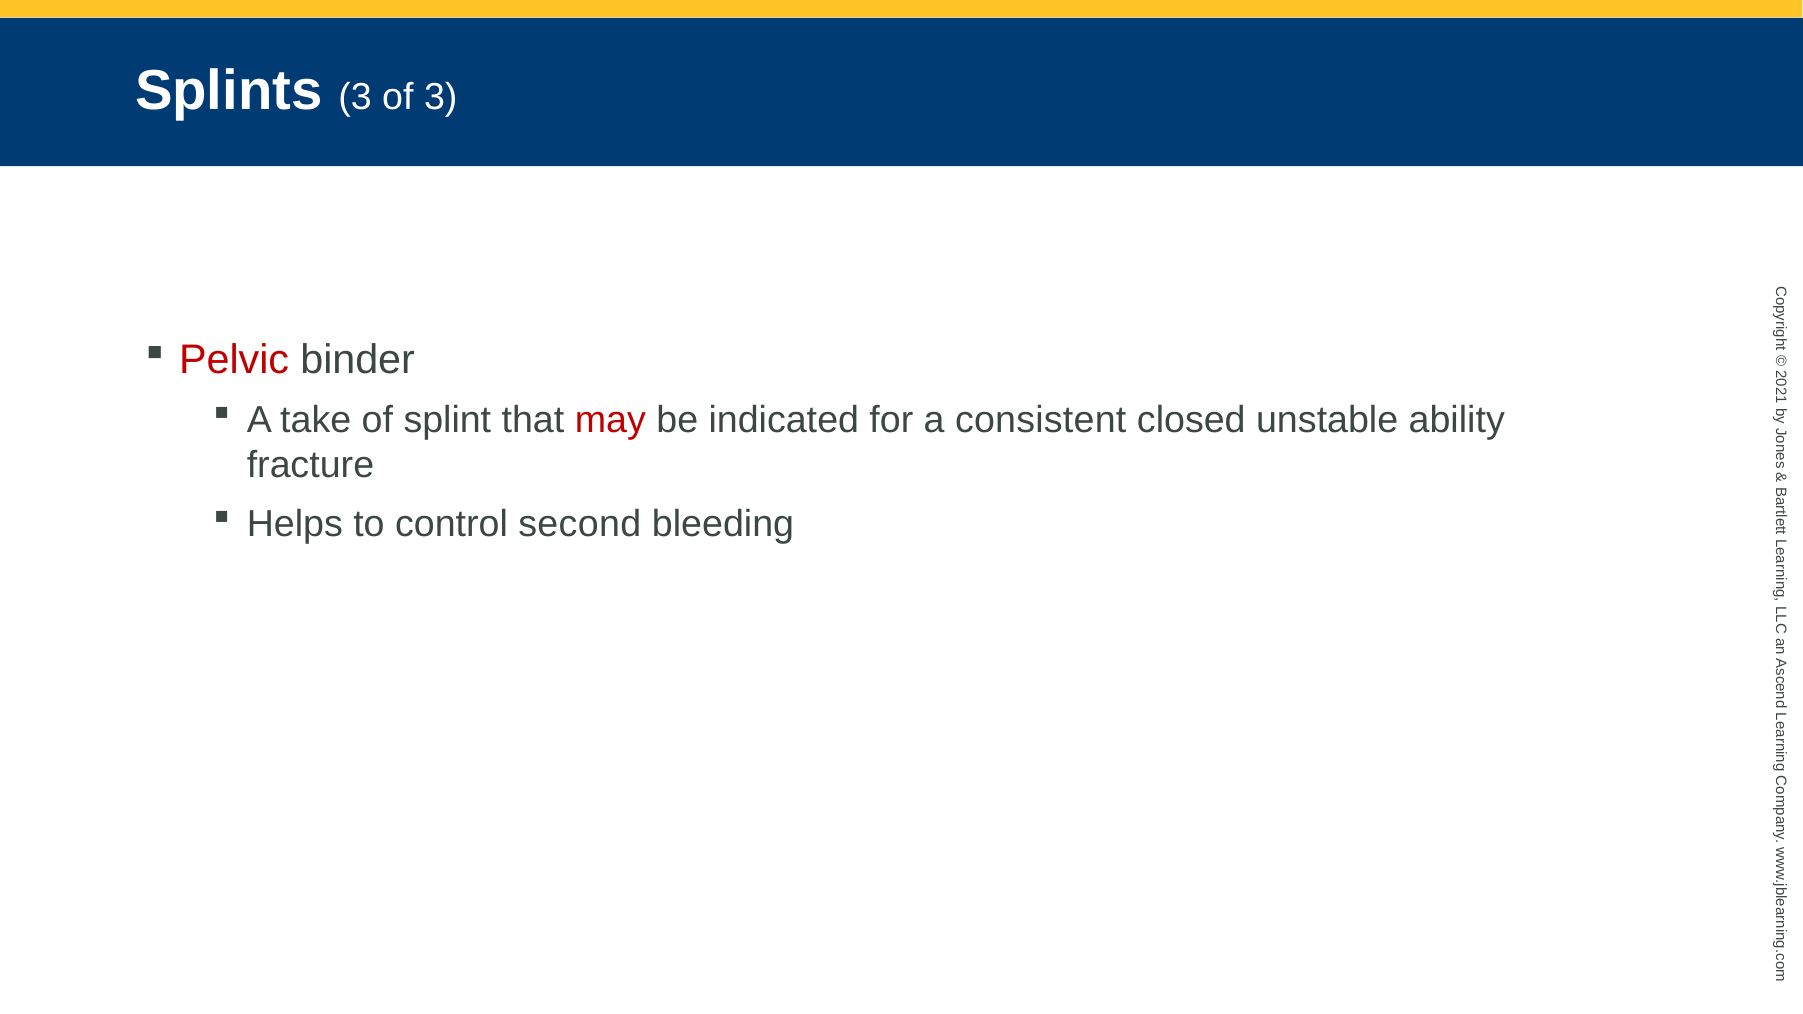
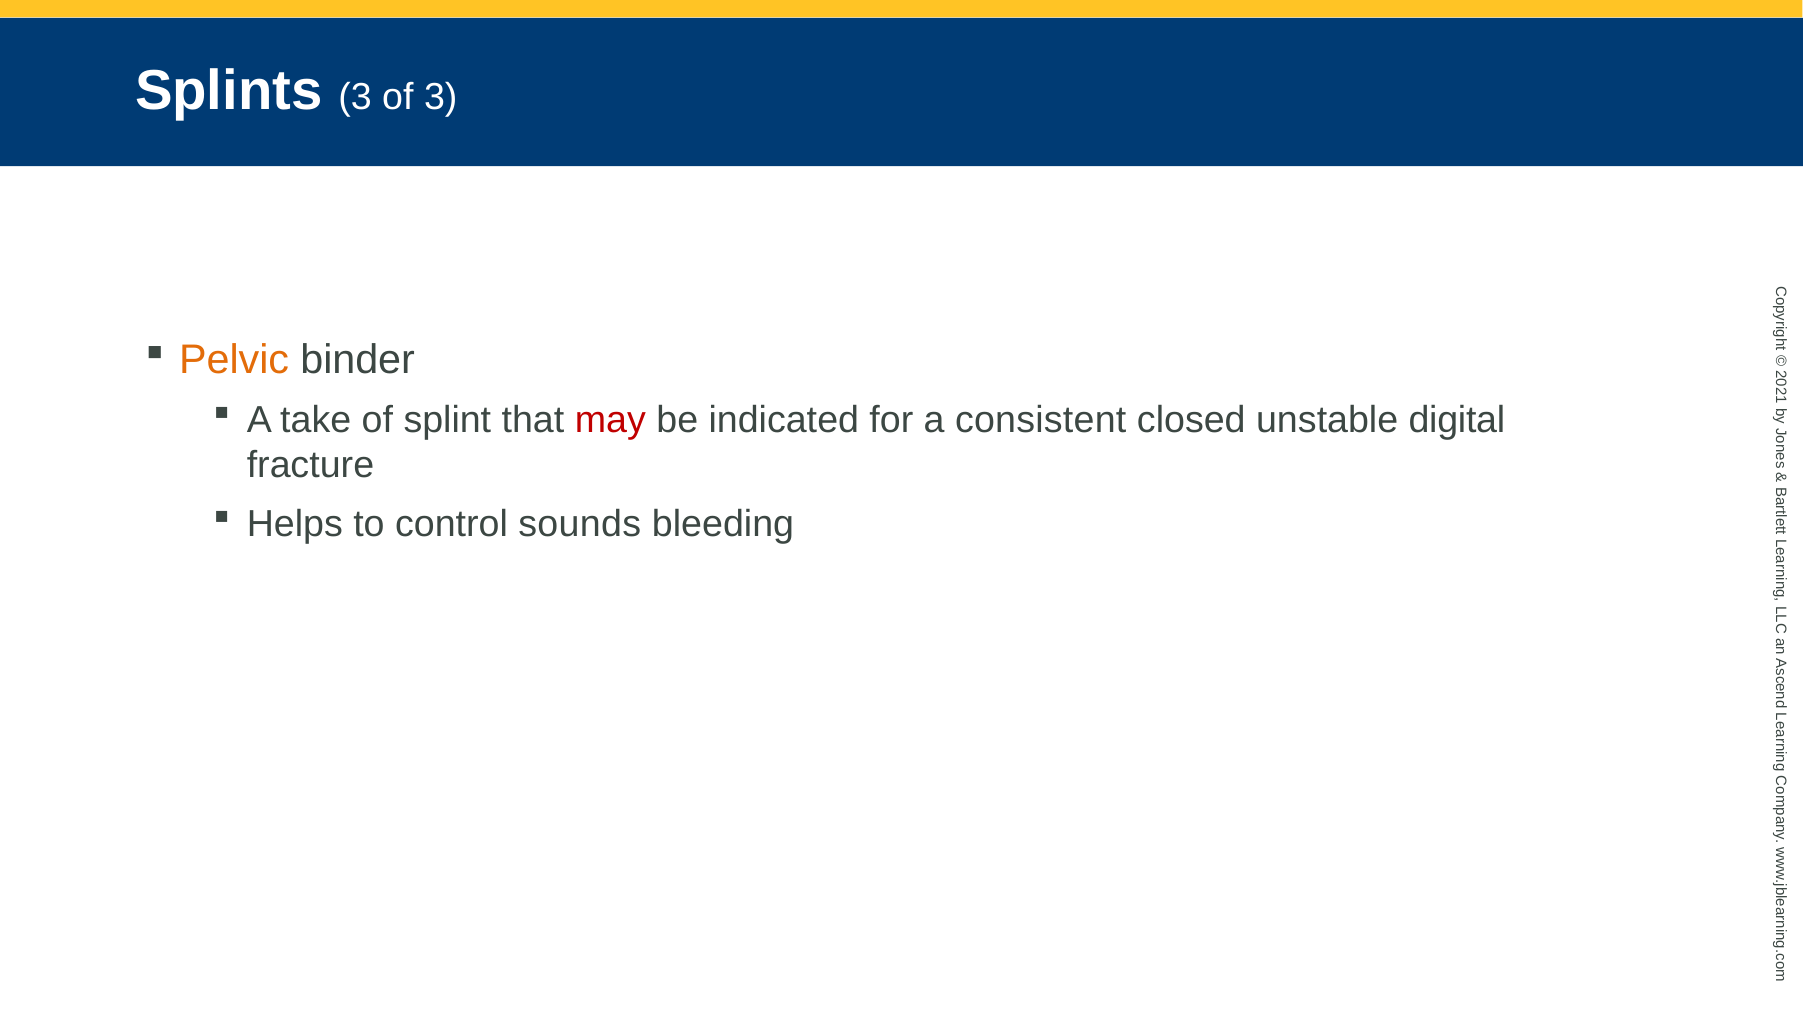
Pelvic colour: red -> orange (234, 360)
ability: ability -> digital (1457, 421)
second: second -> sounds (580, 524)
